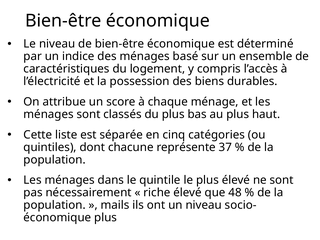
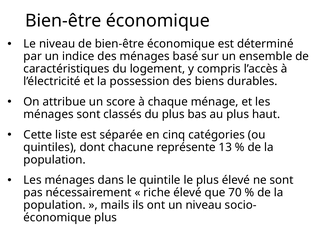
37: 37 -> 13 (225, 147)
48: 48 -> 70 (235, 193)
